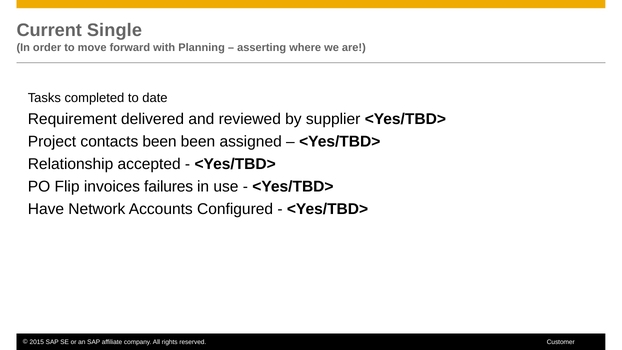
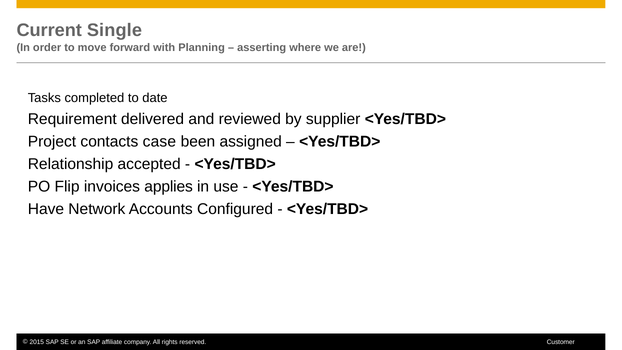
contacts been: been -> case (159, 141)
failures: failures -> applies (169, 187)
